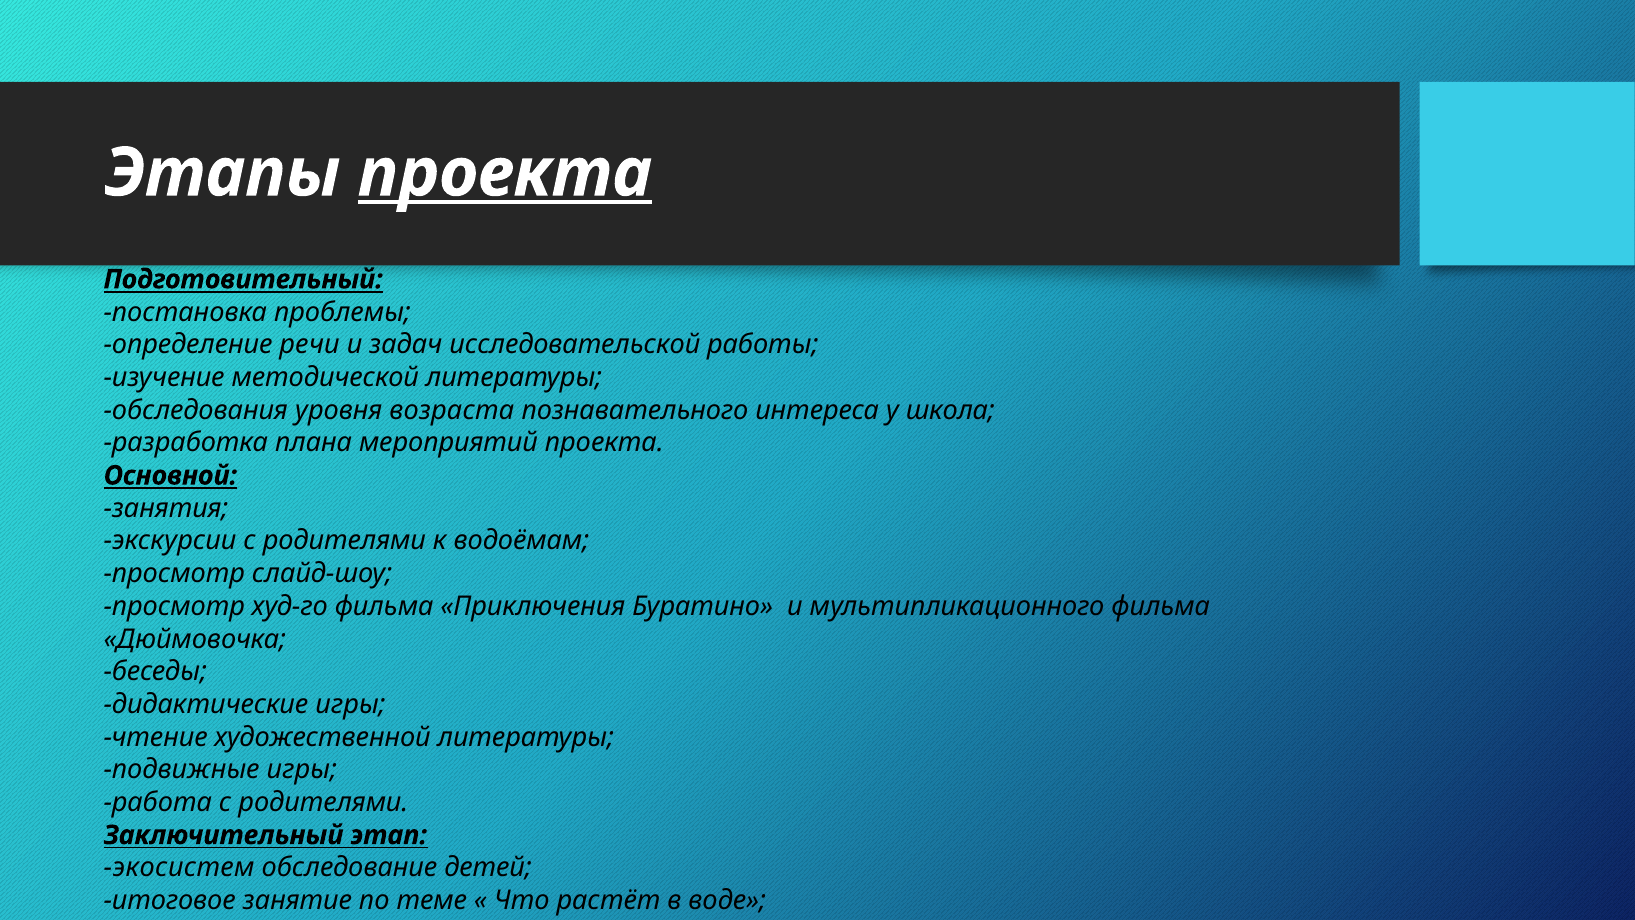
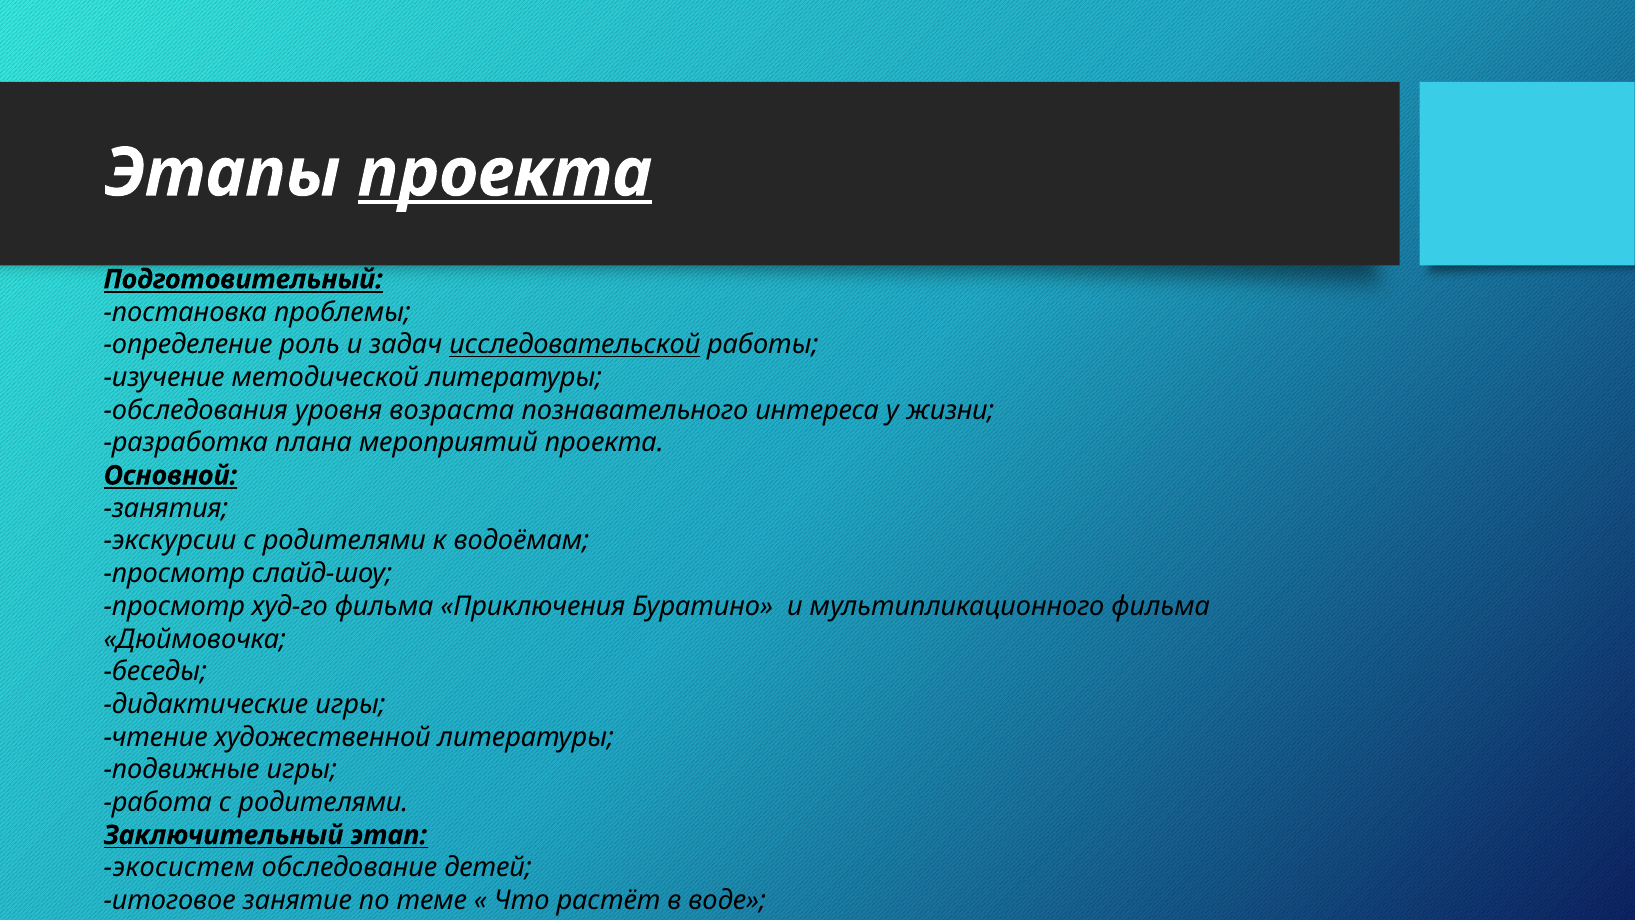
речи: речи -> роль (310, 345)
исследовательской underline: none -> present (575, 345)
школа: школа -> жизни (950, 410)
